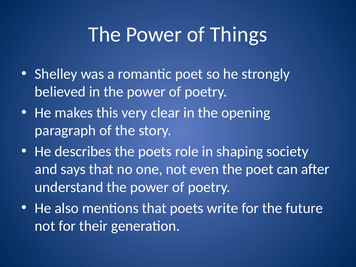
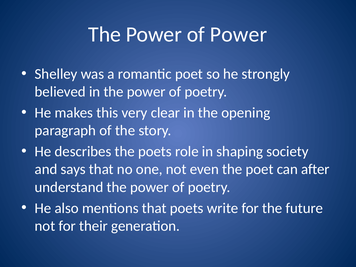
of Things: Things -> Power (239, 34)
